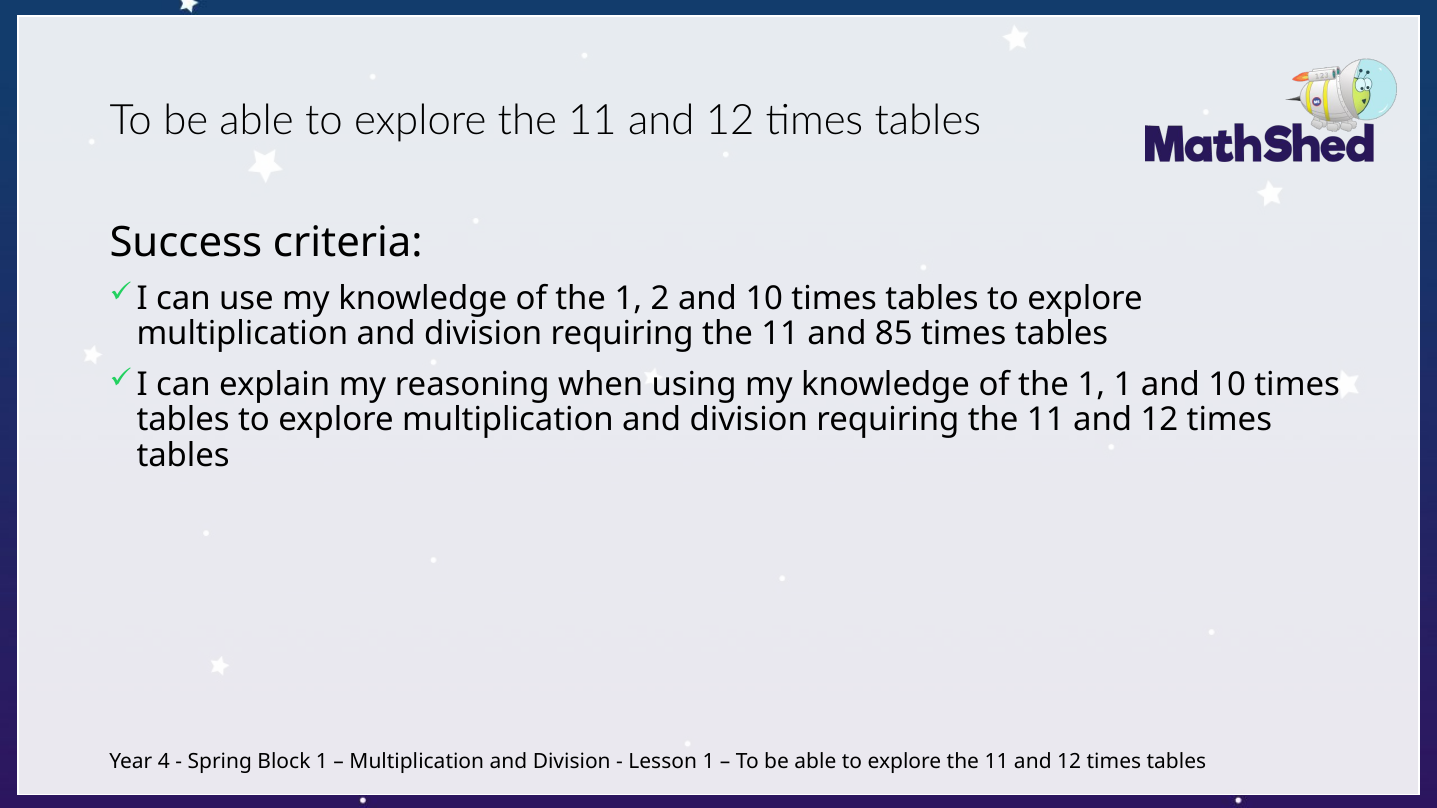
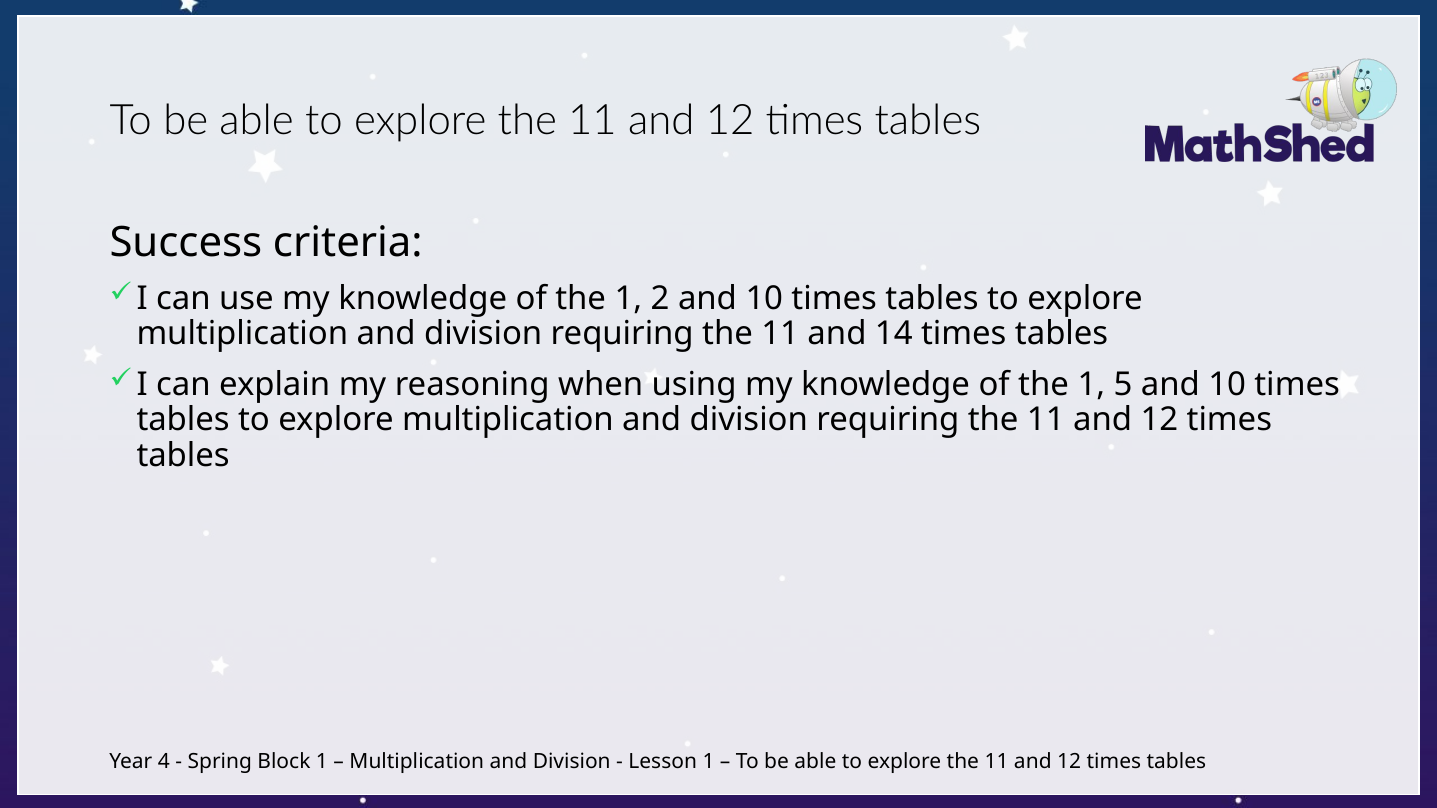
85: 85 -> 14 (894, 334)
1 1: 1 -> 5 (1123, 384)
